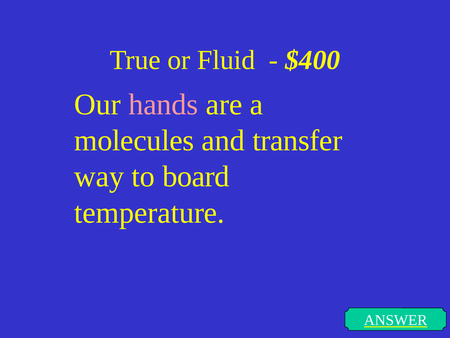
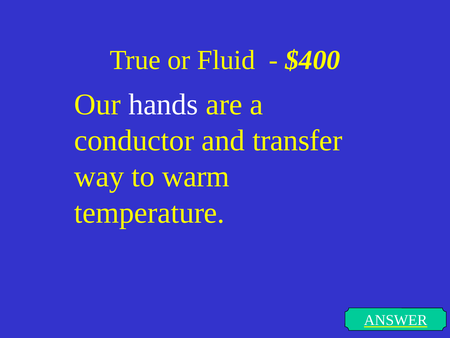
hands colour: pink -> white (163, 104)
molecules: molecules -> conductor (134, 140)
board: board -> warm (196, 176)
